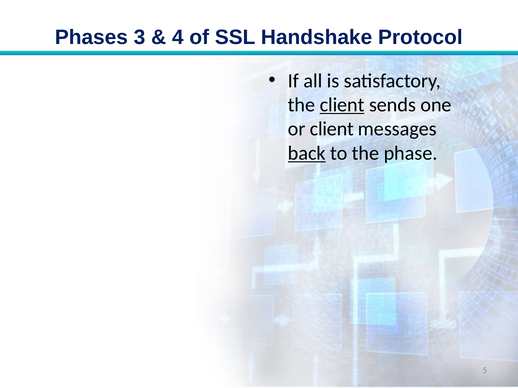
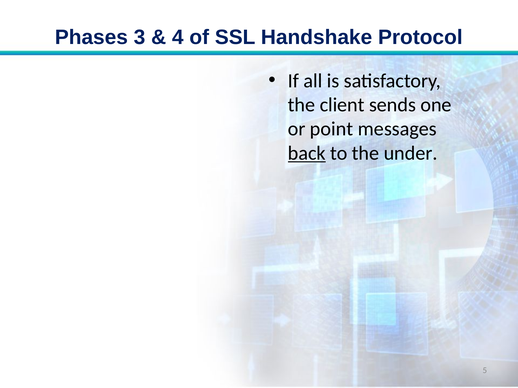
client underline: present -> none (342, 105)
or client: client -> point (332, 129)
phase: phase -> under (411, 153)
